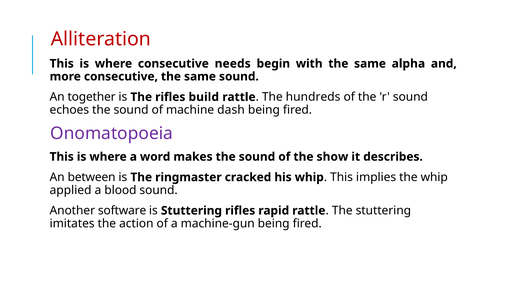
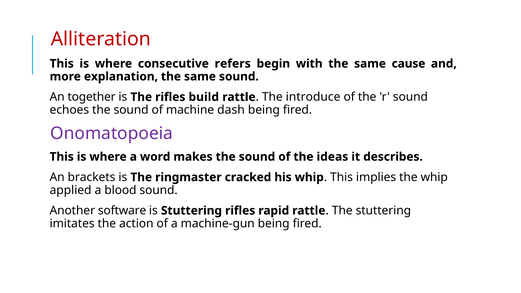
needs: needs -> refers (233, 64)
alpha: alpha -> cause (408, 64)
more consecutive: consecutive -> explanation (121, 77)
hundreds: hundreds -> introduce (313, 97)
show: show -> ideas (332, 157)
between: between -> brackets (92, 177)
